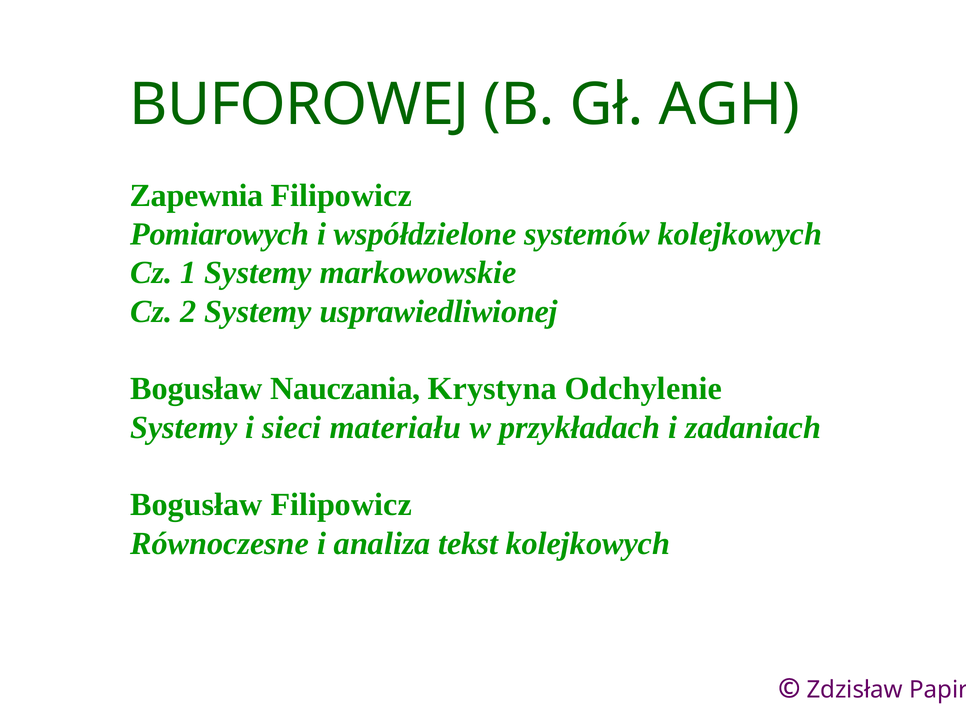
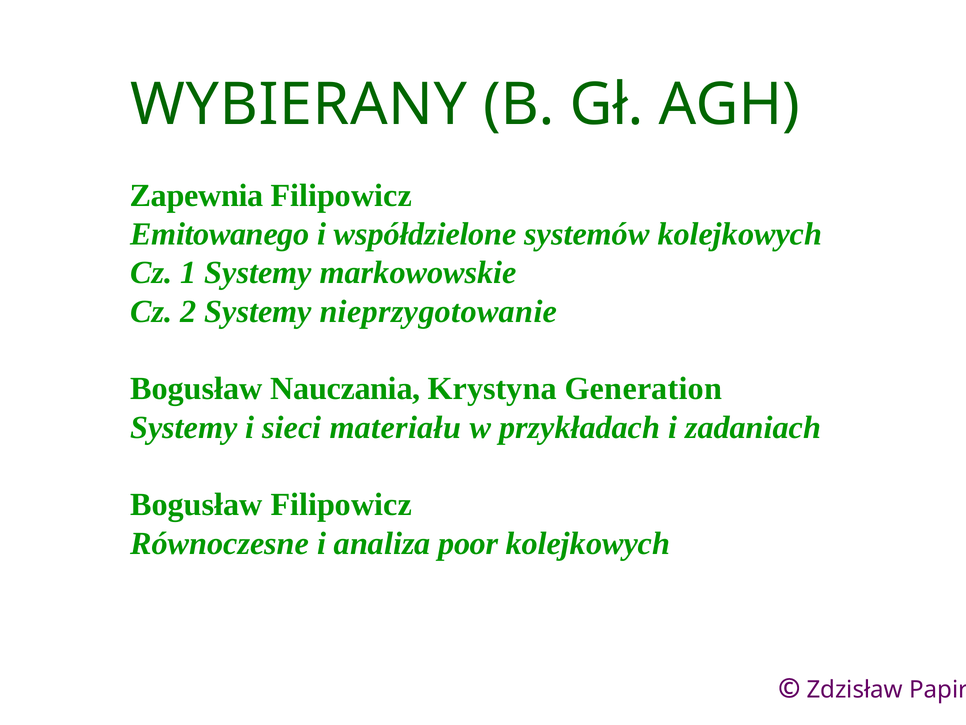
BUFOROWEJ: BUFOROWEJ -> WYBIERANY (299, 105)
Pomiarowych: Pomiarowych -> Emitowanego (220, 234)
usprawiedliwionej: usprawiedliwionej -> nieprzygotowanie (438, 311)
Odchylenie: Odchylenie -> Generation (643, 389)
tekst: tekst -> poor (468, 543)
